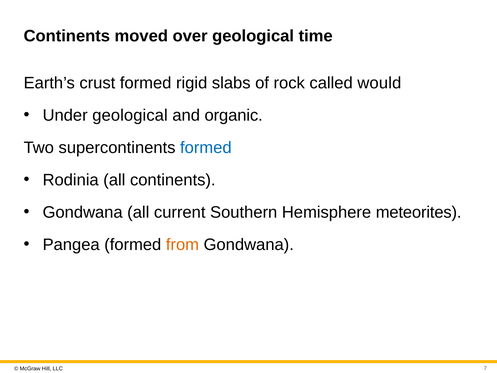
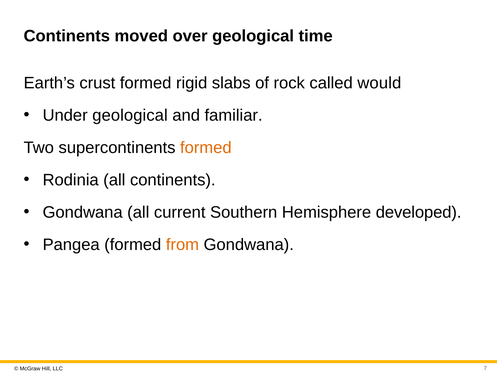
organic: organic -> familiar (234, 115)
formed colour: blue -> orange (206, 148)
meteorites: meteorites -> developed (419, 212)
